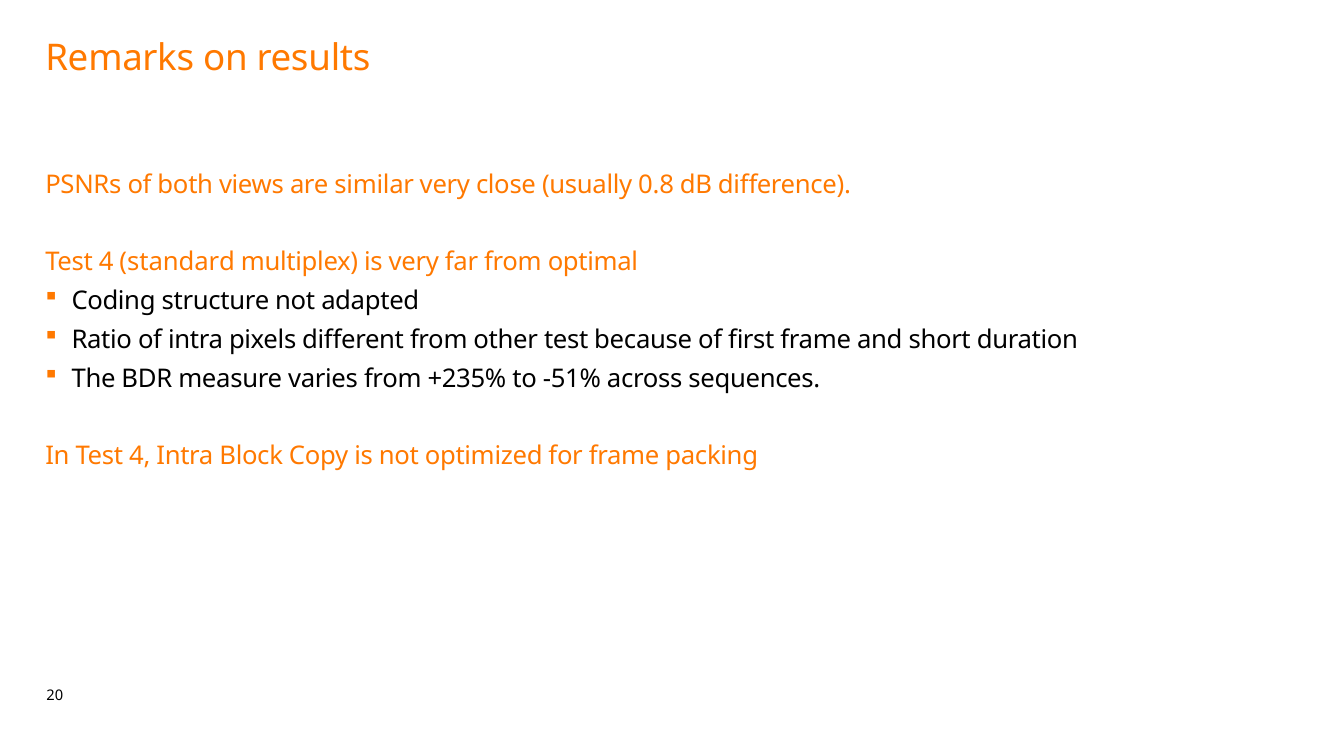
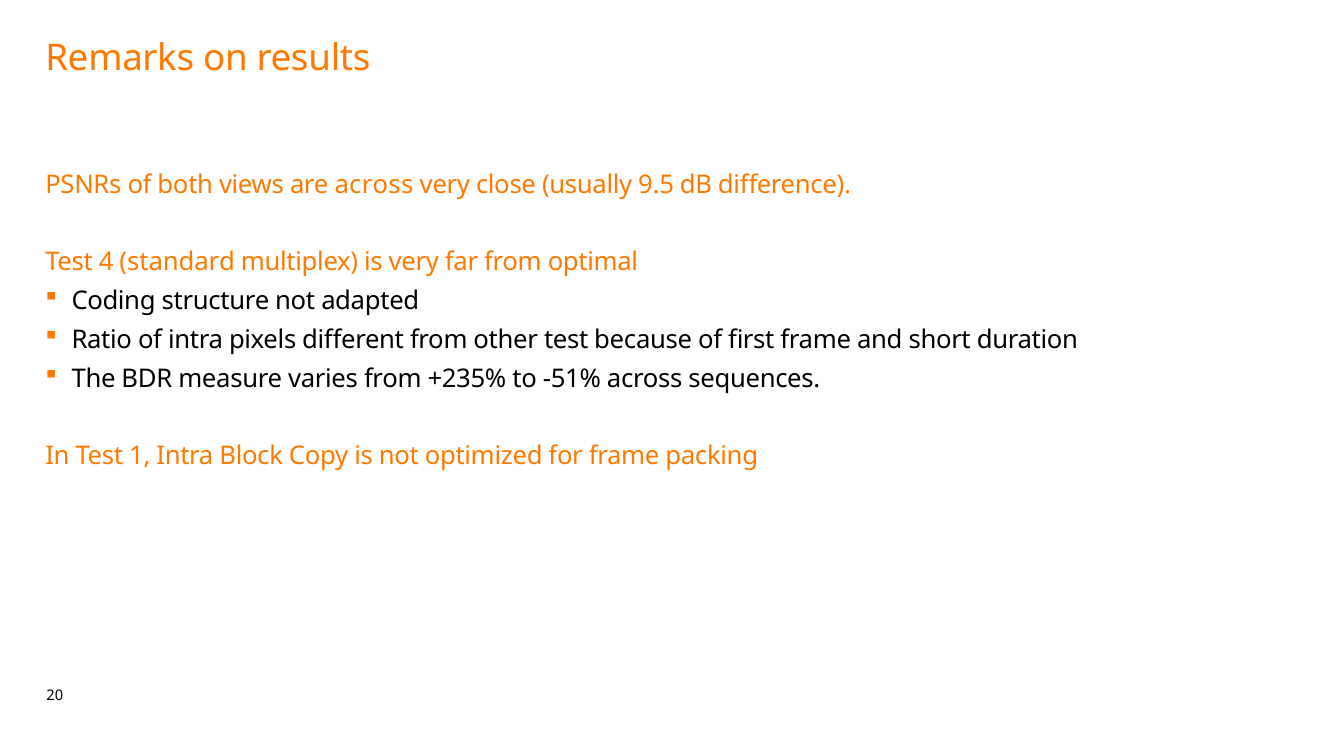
are similar: similar -> across (374, 185)
0.8: 0.8 -> 9.5 (656, 185)
In Test 4: 4 -> 1 (140, 456)
